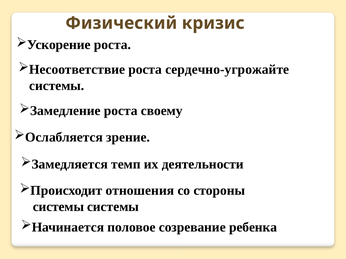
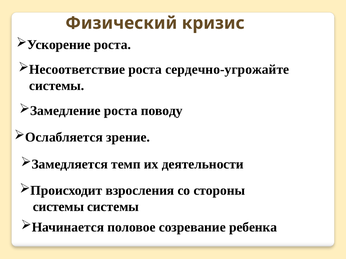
своему: своему -> поводу (162, 111)
отношения: отношения -> взросления (140, 191)
